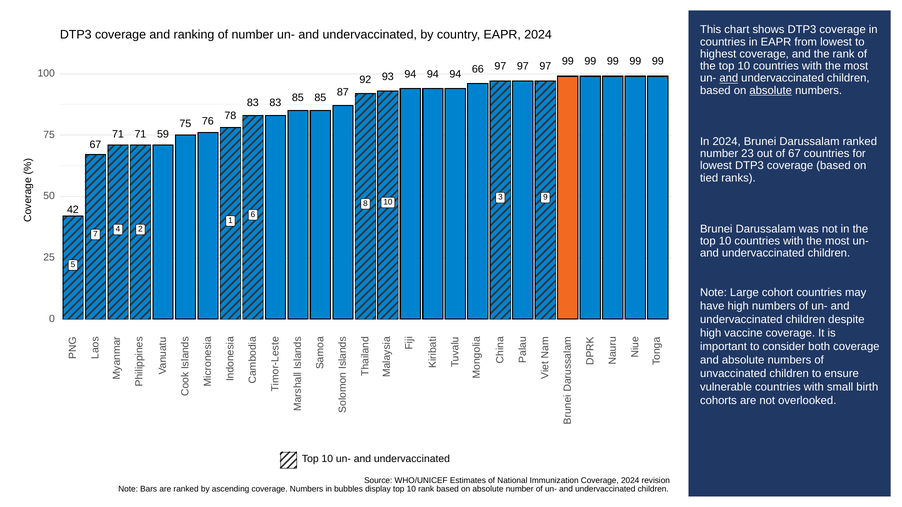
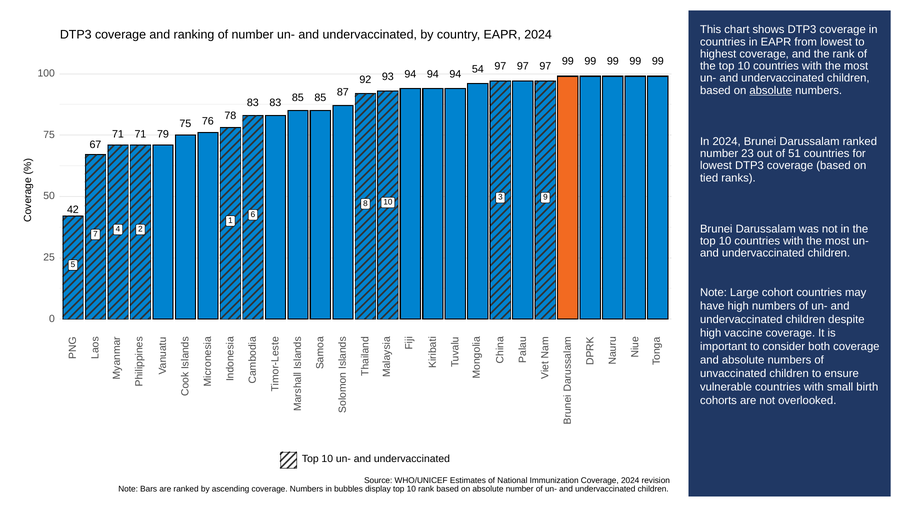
and underline: present -> none (729, 78)
66: 66 -> 54 (478, 69)
59: 59 -> 79 (163, 134)
of 67: 67 -> 51 (794, 154)
